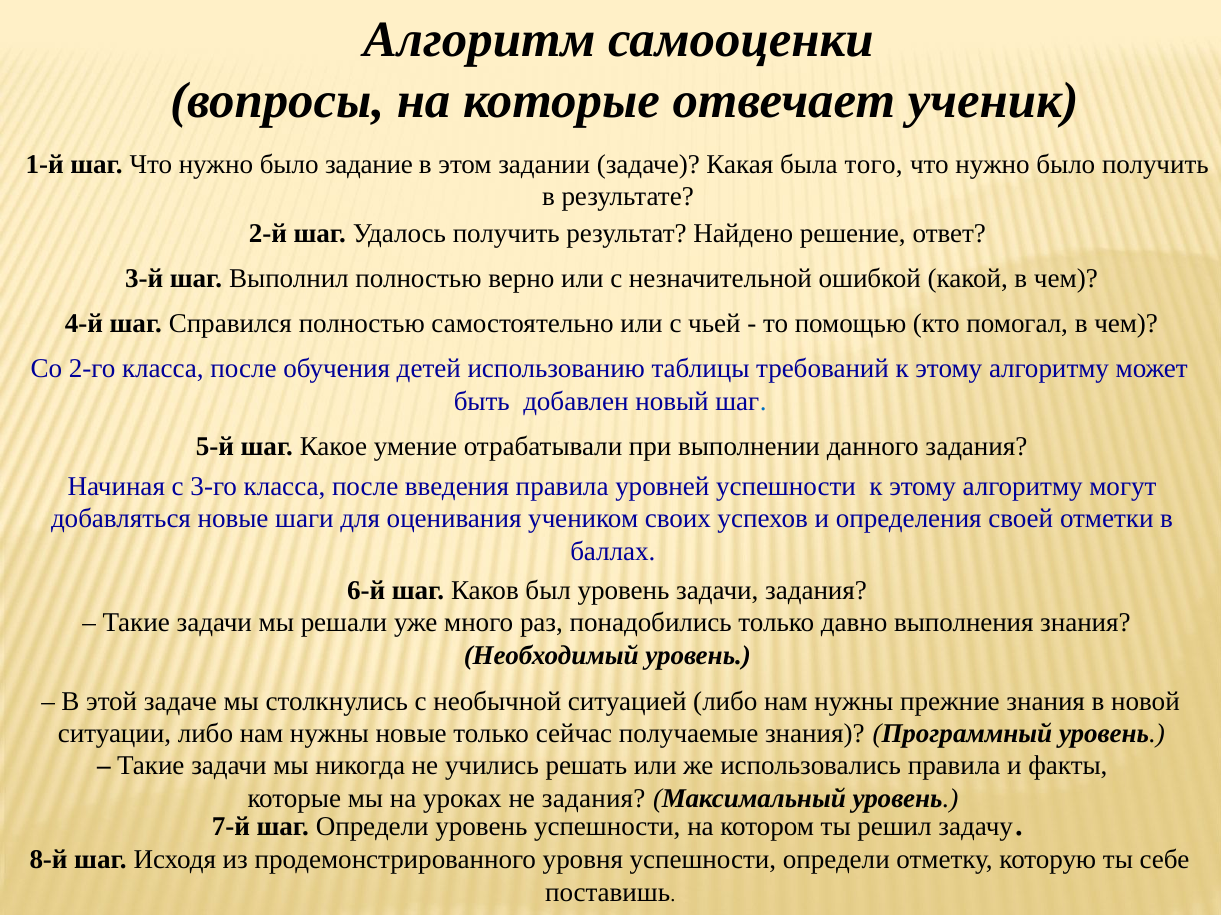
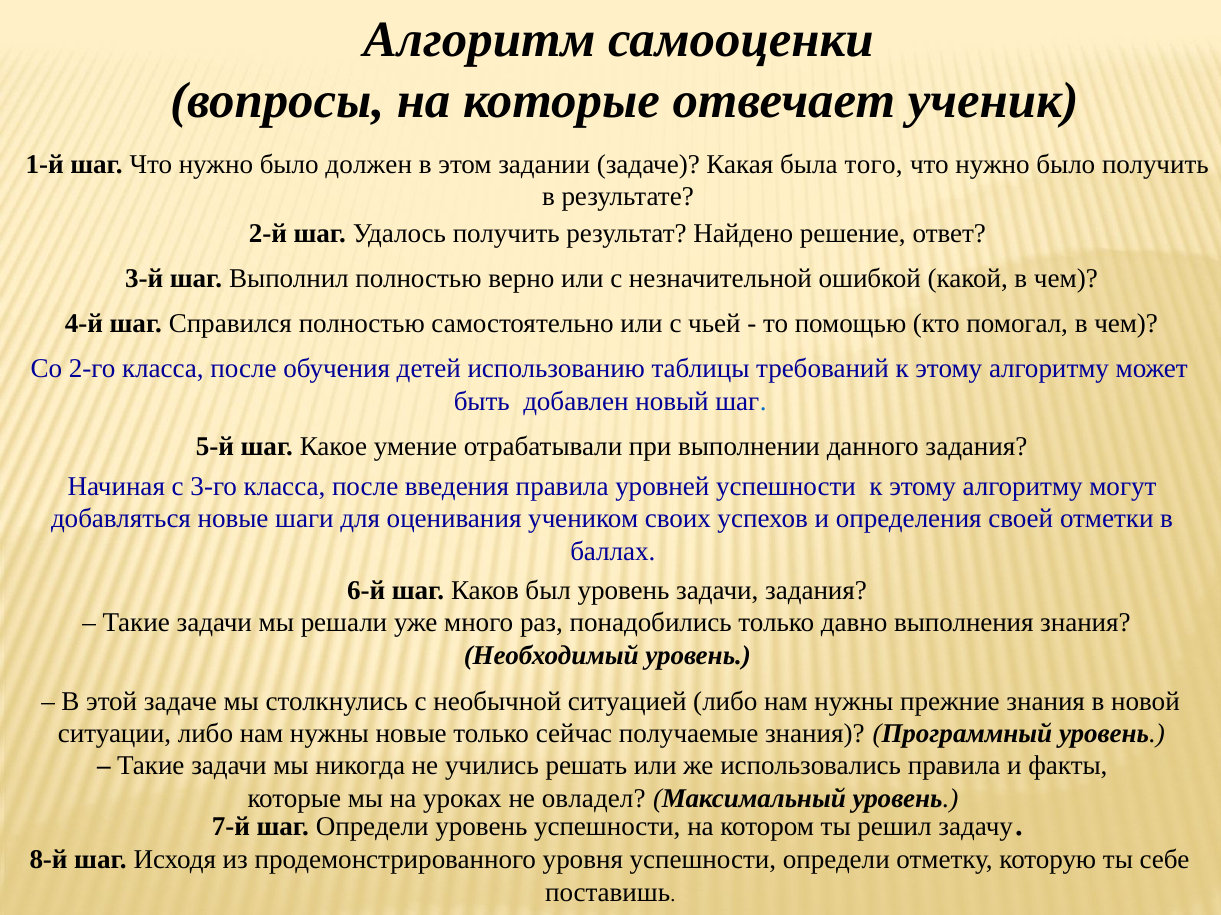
задание: задание -> должен (369, 164)
не задания: задания -> овладел (594, 799)
